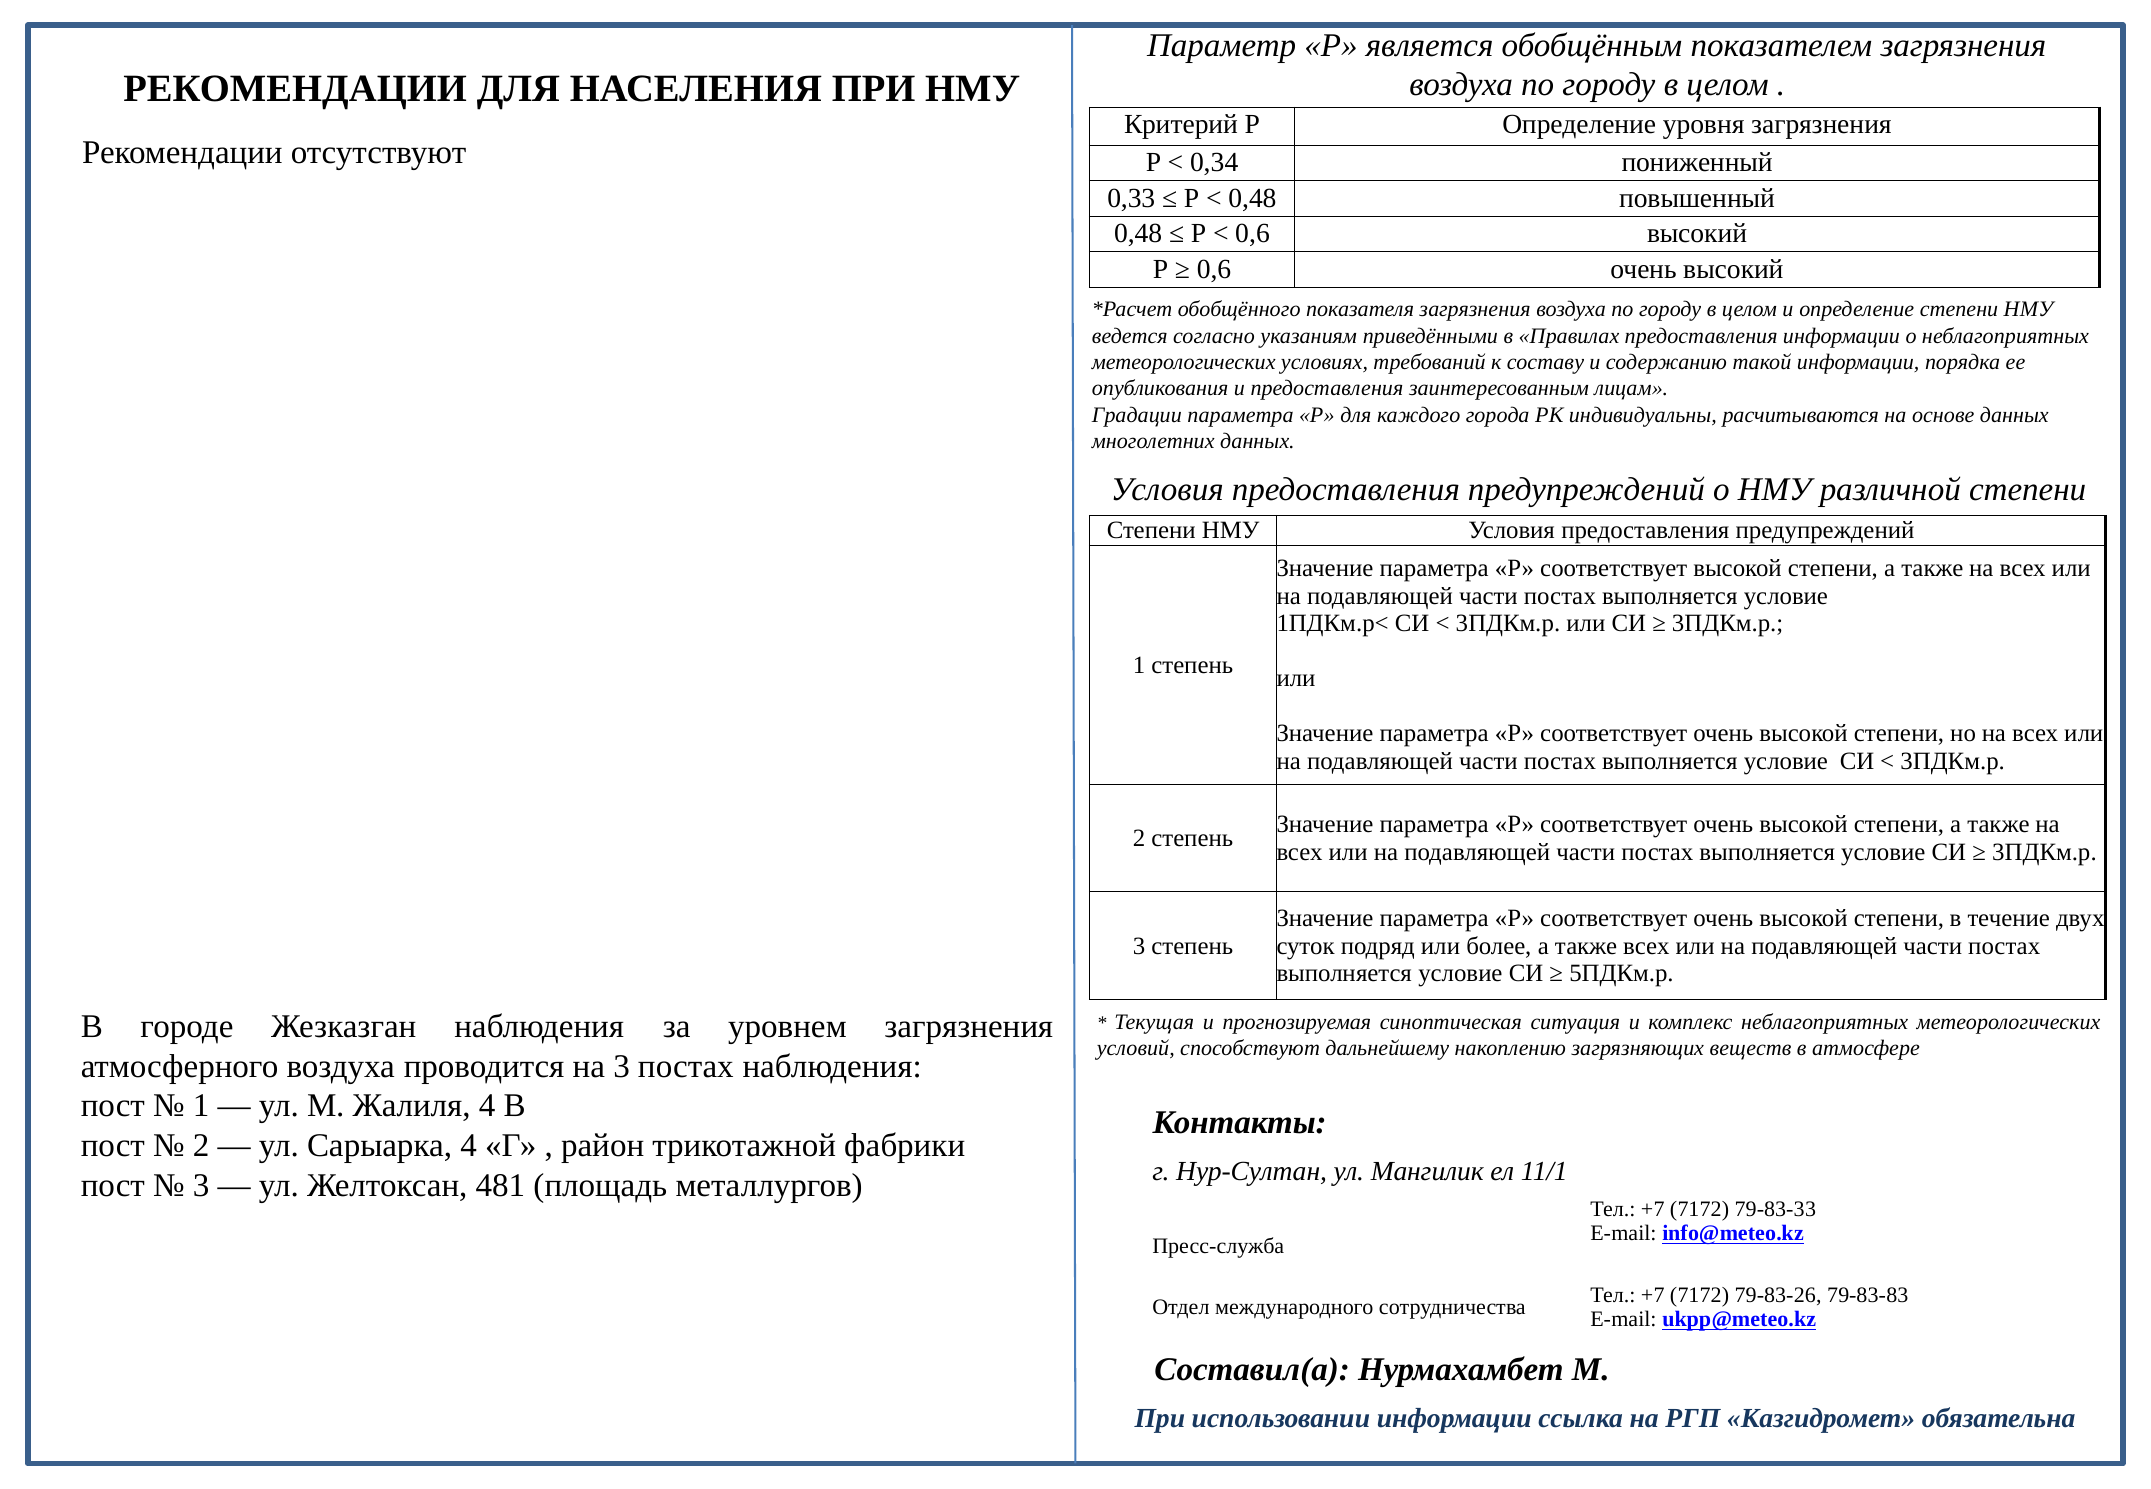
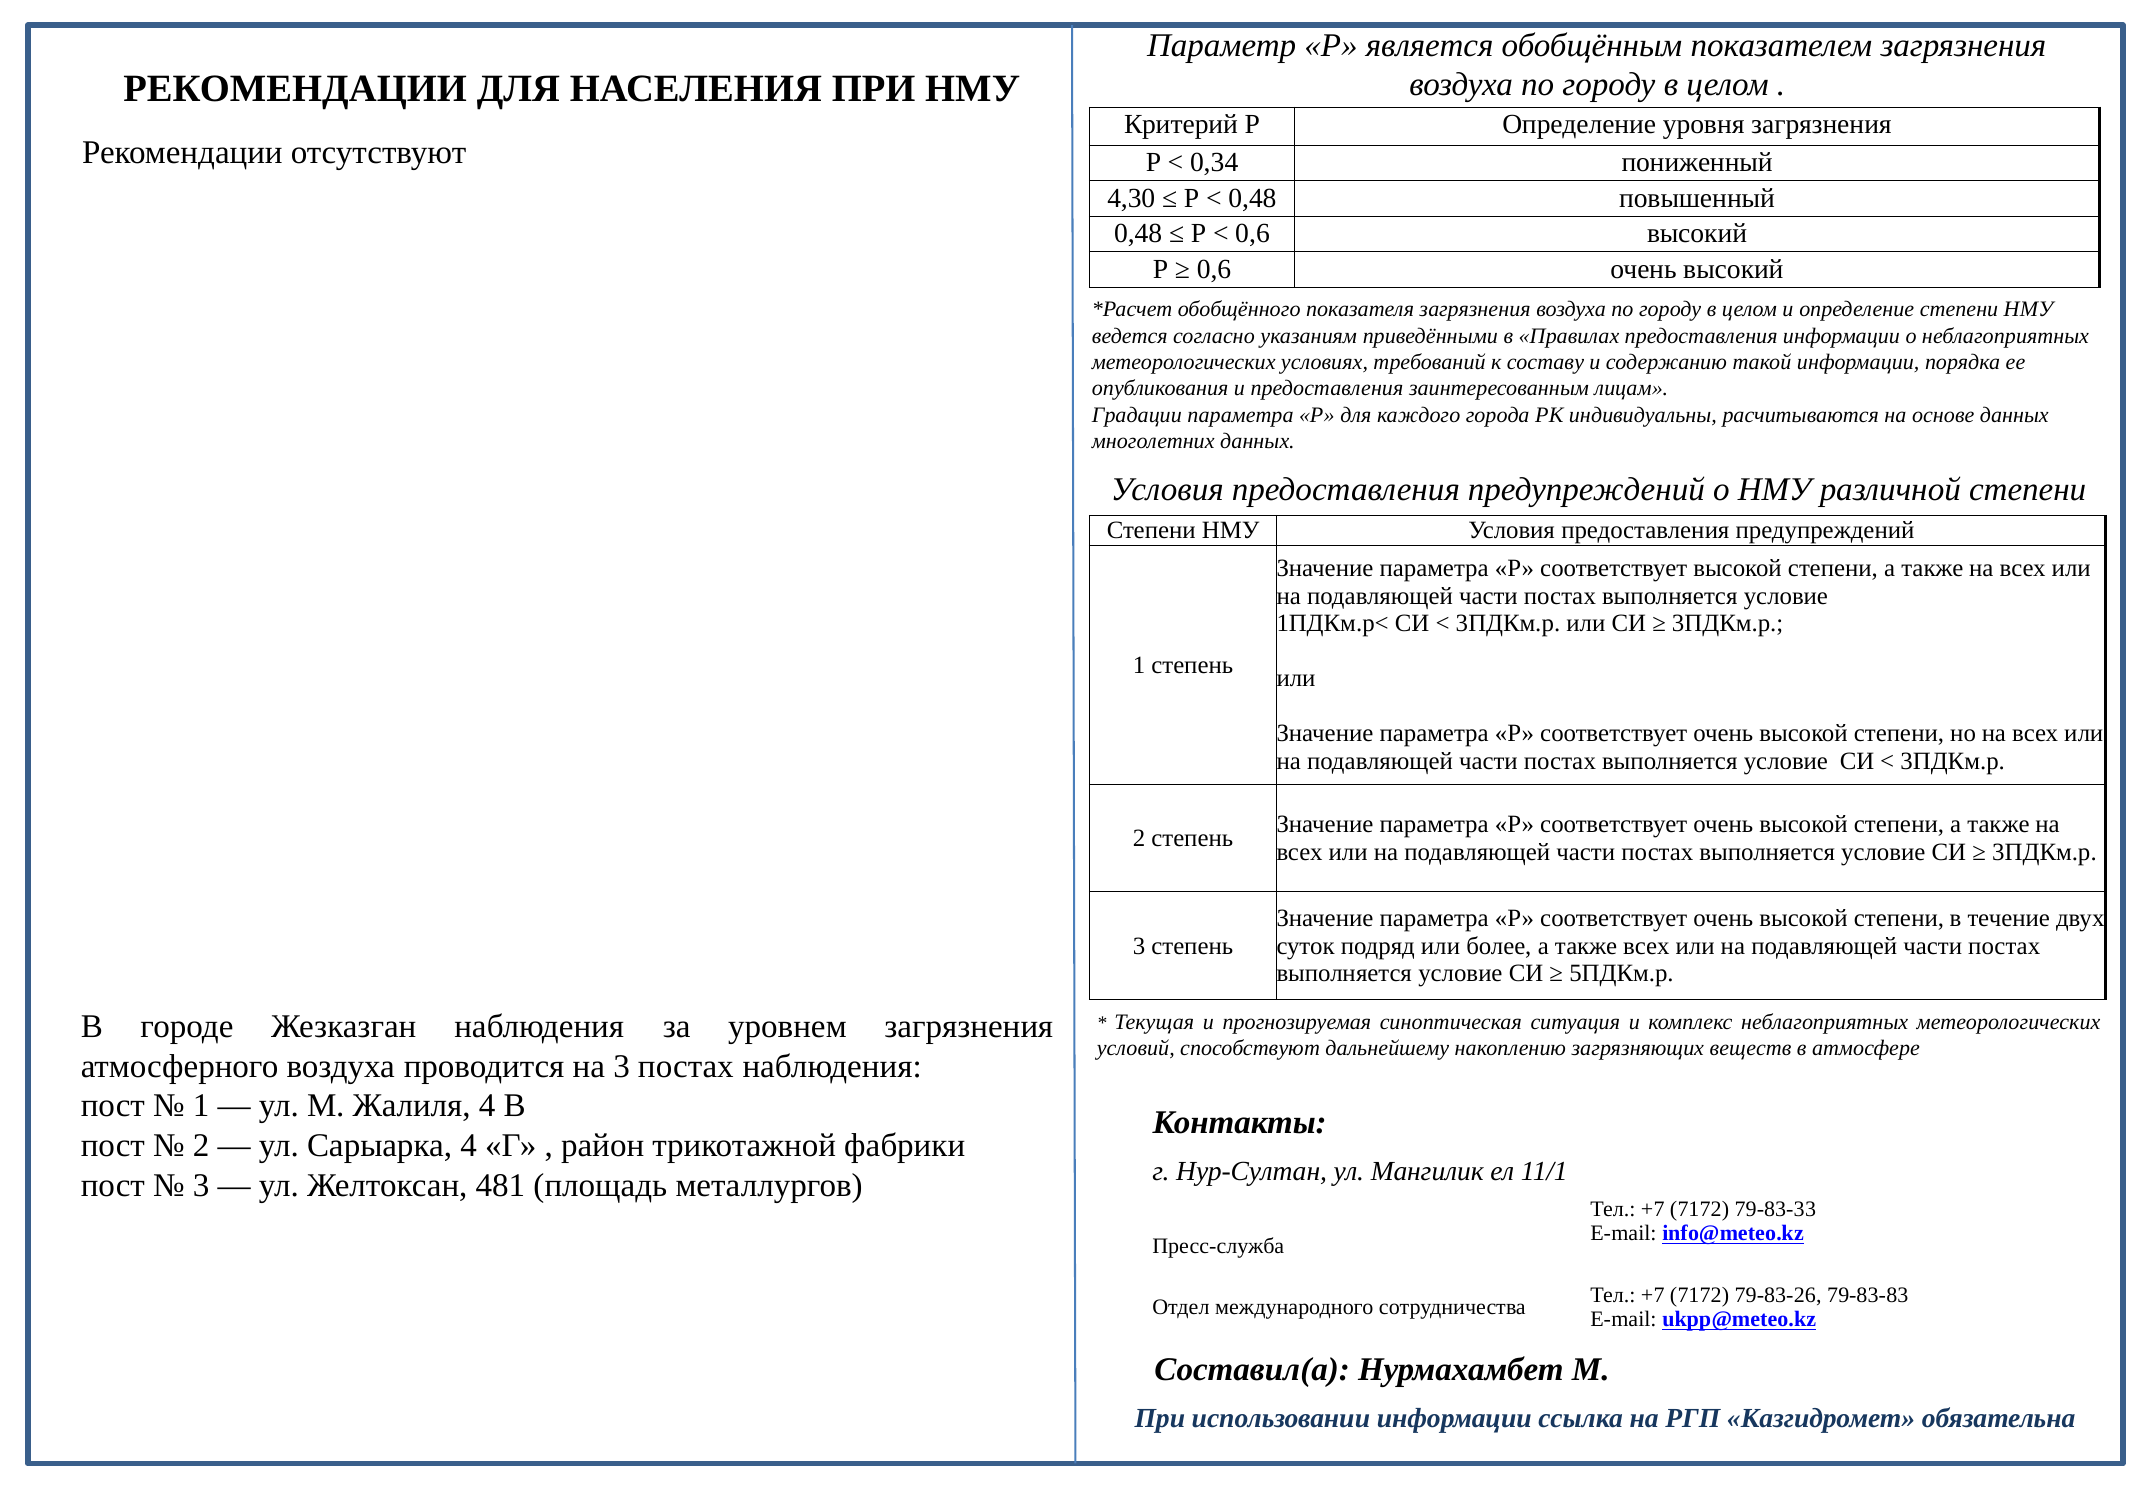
0,33: 0,33 -> 4,30 (1131, 198)
